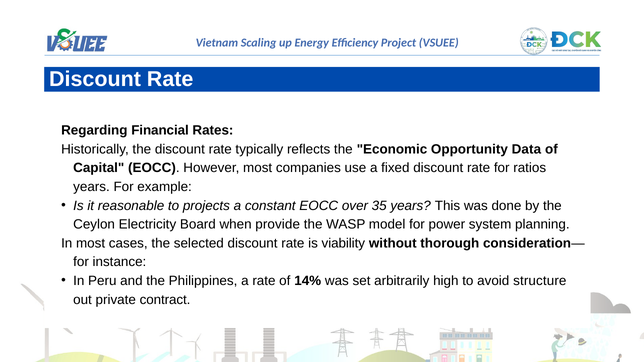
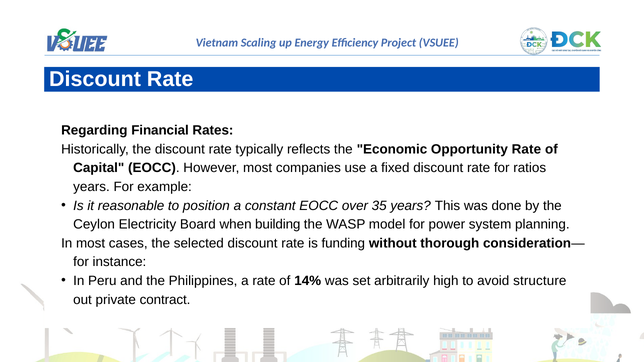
Opportunity Data: Data -> Rate (526, 149)
projects: projects -> position (206, 206)
provide: provide -> building (278, 225)
viability: viability -> funding (343, 243)
